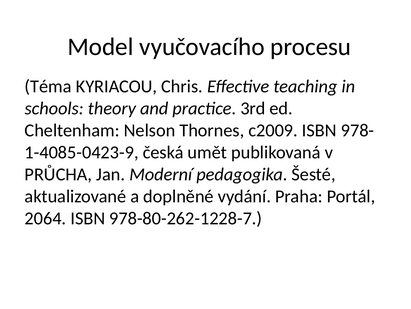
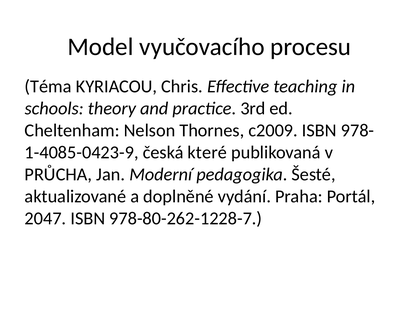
umět: umět -> které (207, 152)
2064: 2064 -> 2047 (45, 218)
